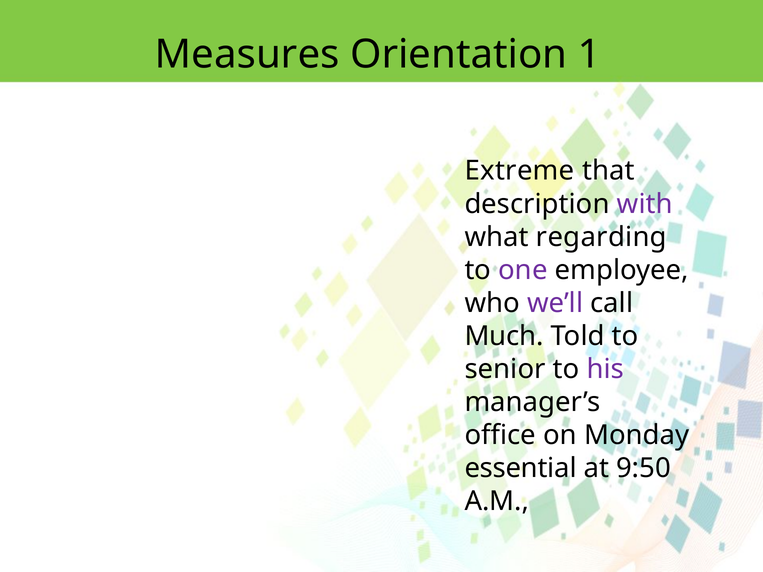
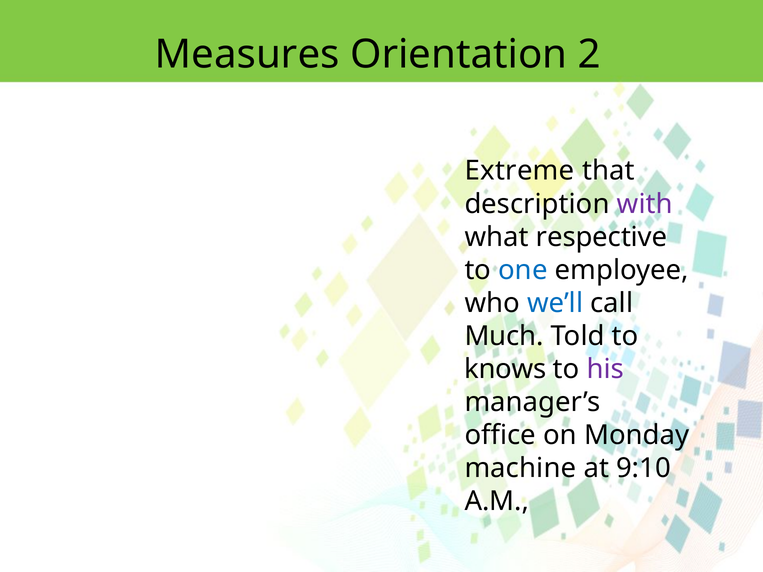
1: 1 -> 2 (589, 54)
regarding: regarding -> respective (602, 237)
one colour: purple -> blue (523, 270)
we’ll colour: purple -> blue (555, 303)
senior: senior -> knows (505, 369)
essential: essential -> machine (520, 468)
9:50: 9:50 -> 9:10 (644, 468)
